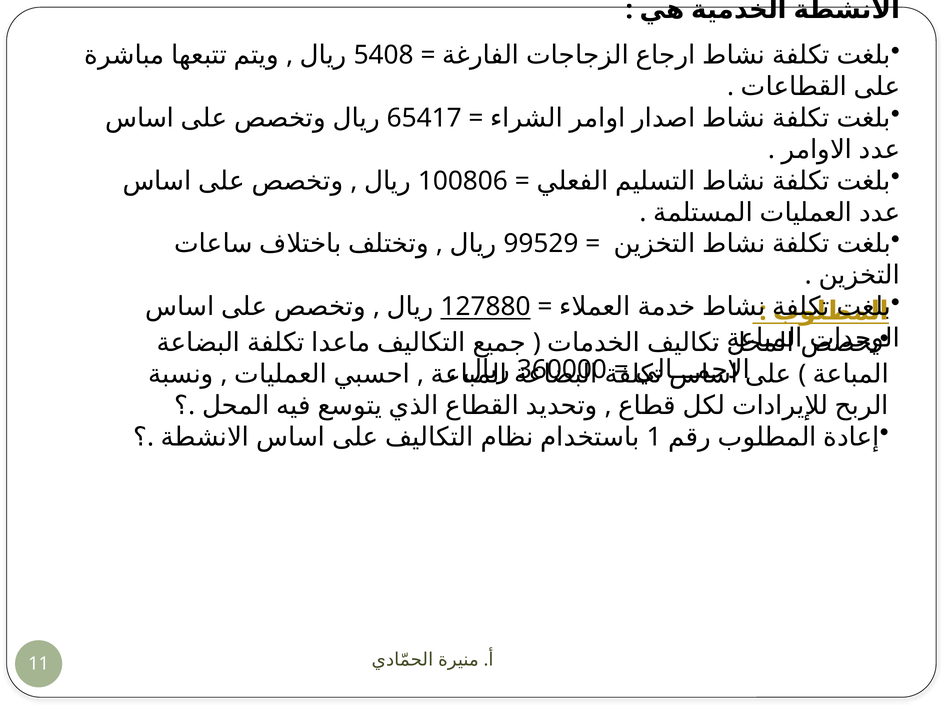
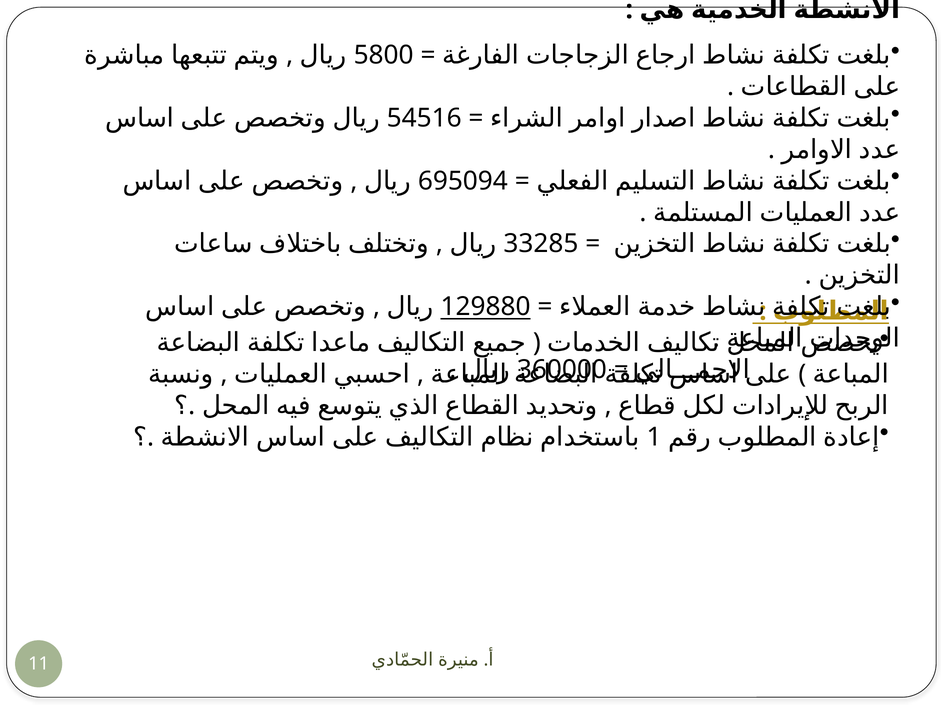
5408: 5408 -> 5800 (384, 55)
65417: 65417 -> 54516 (424, 118)
100806: 100806 -> 695094 (463, 181)
99529: 99529 -> 33285 (541, 244)
127880: 127880 -> 129880 (486, 307)
